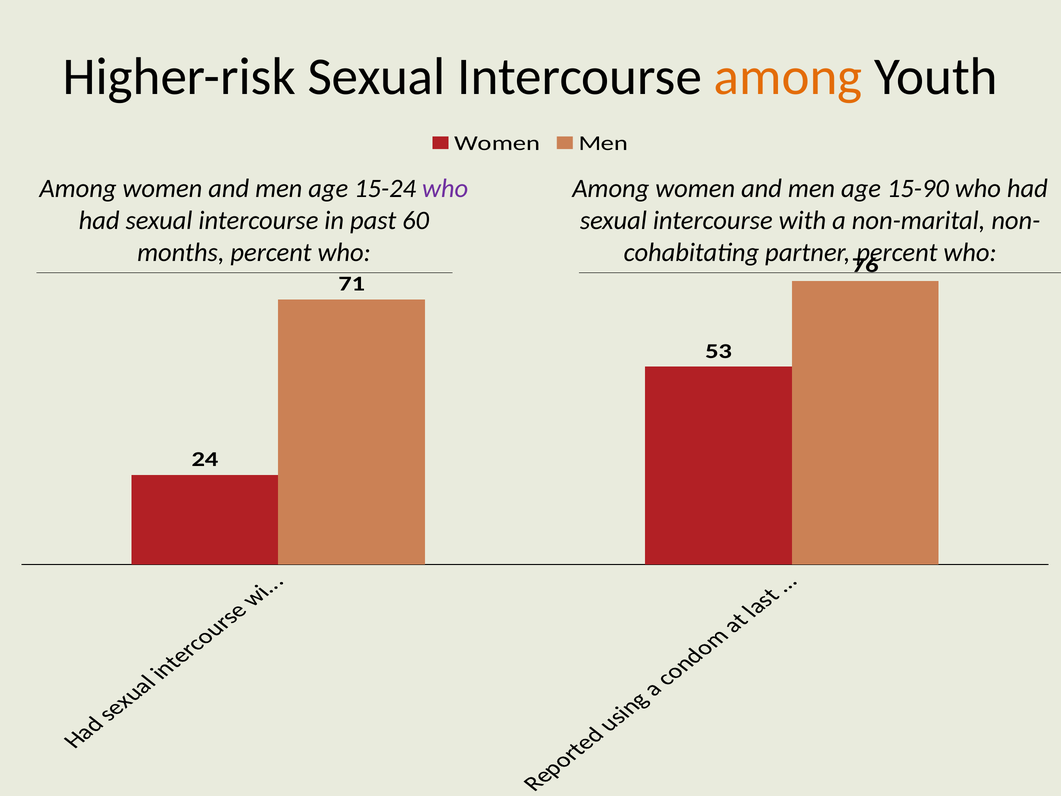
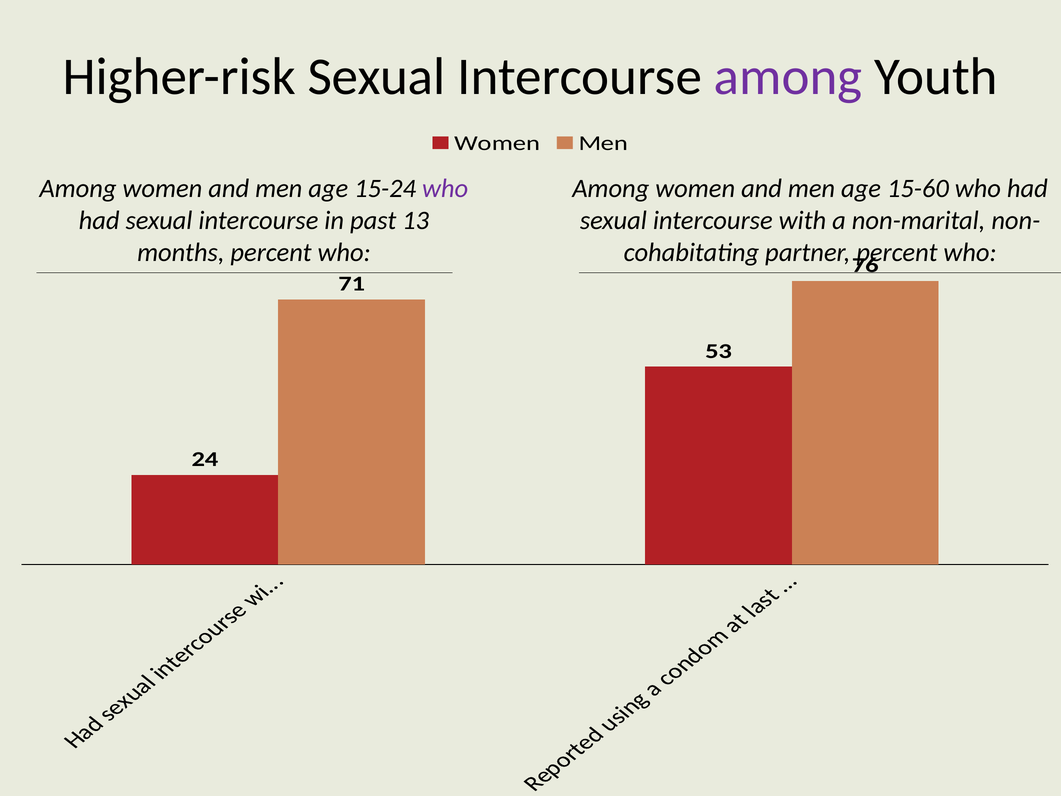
among colour: orange -> purple (788, 77)
15-90: 15-90 -> 15-60 (918, 189)
60: 60 -> 13 (416, 220)
